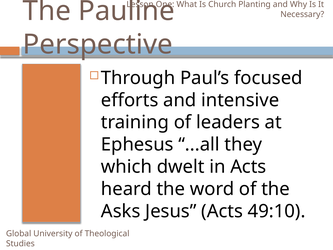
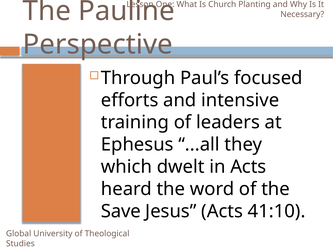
Asks: Asks -> Save (121, 211)
49:10: 49:10 -> 41:10 (277, 211)
